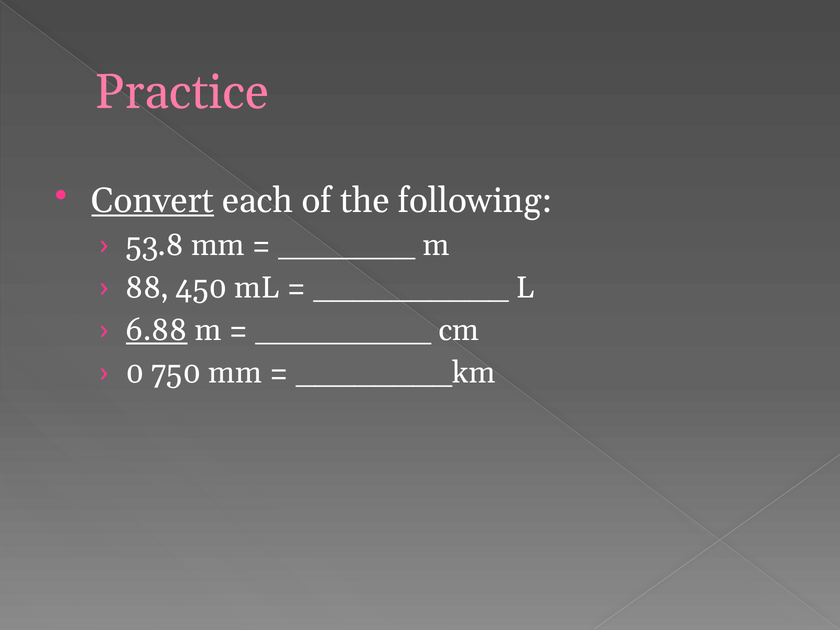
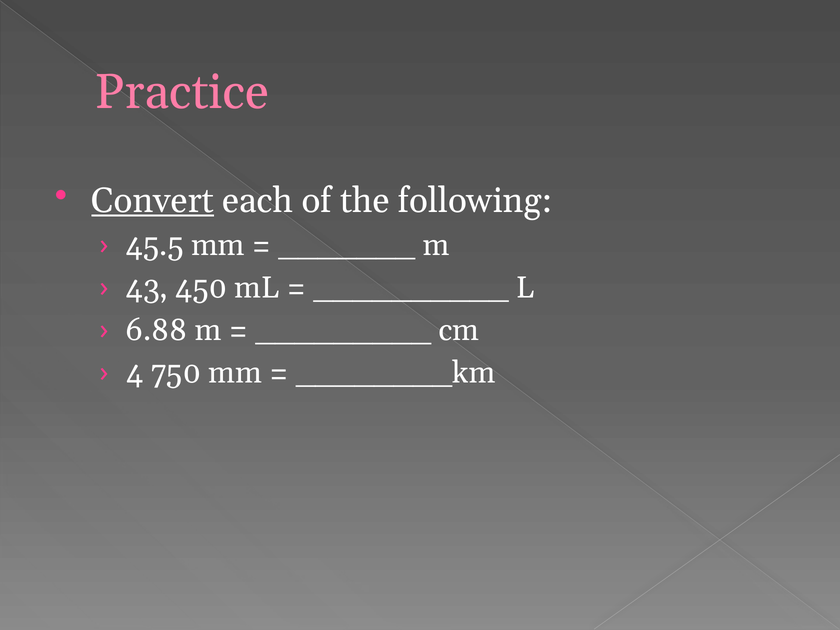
53.8: 53.8 -> 45.5 (155, 245)
88: 88 -> 43 (147, 288)
6.88 underline: present -> none (157, 330)
0: 0 -> 4 (135, 373)
